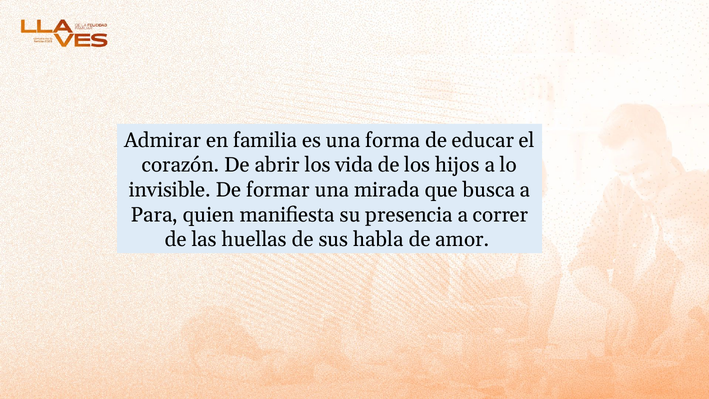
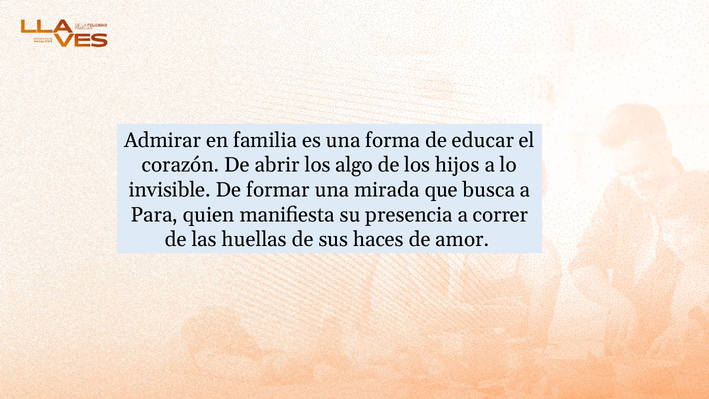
vida: vida -> algo (354, 165)
habla: habla -> haces (378, 239)
